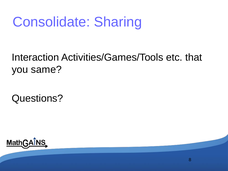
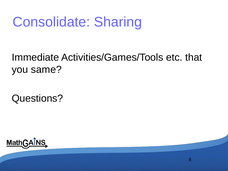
Interaction: Interaction -> Immediate (35, 57)
